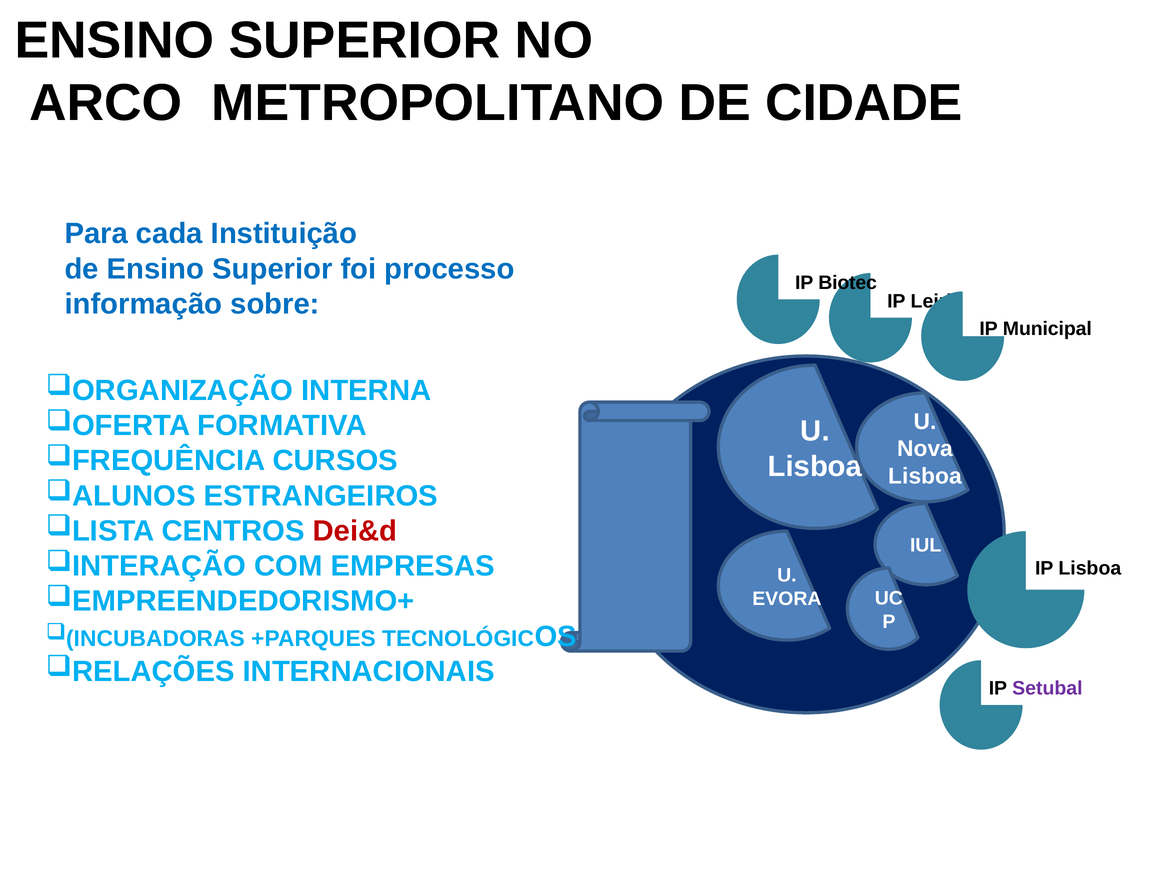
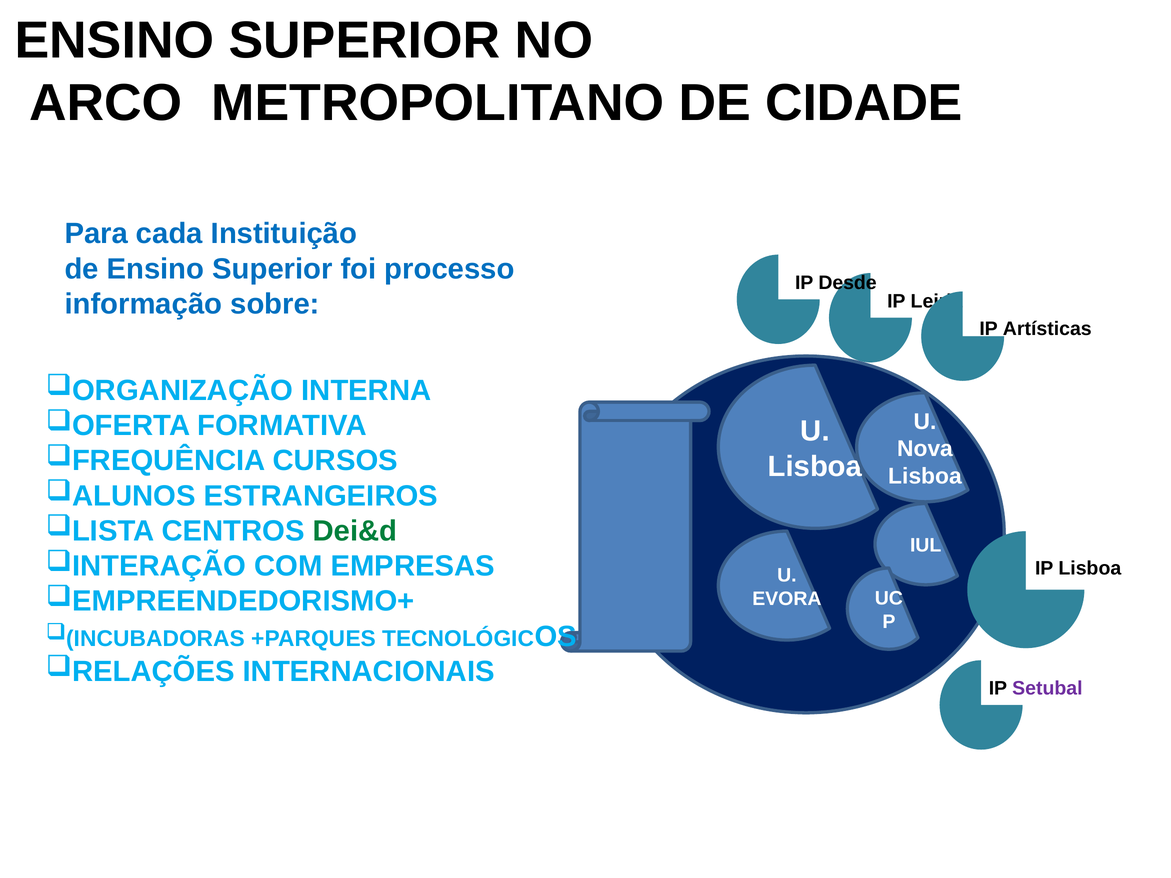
Biotec: Biotec -> Desde (848, 283)
Municipal: Municipal -> Artísticas (1047, 329)
Dei&d colour: red -> green (355, 531)
